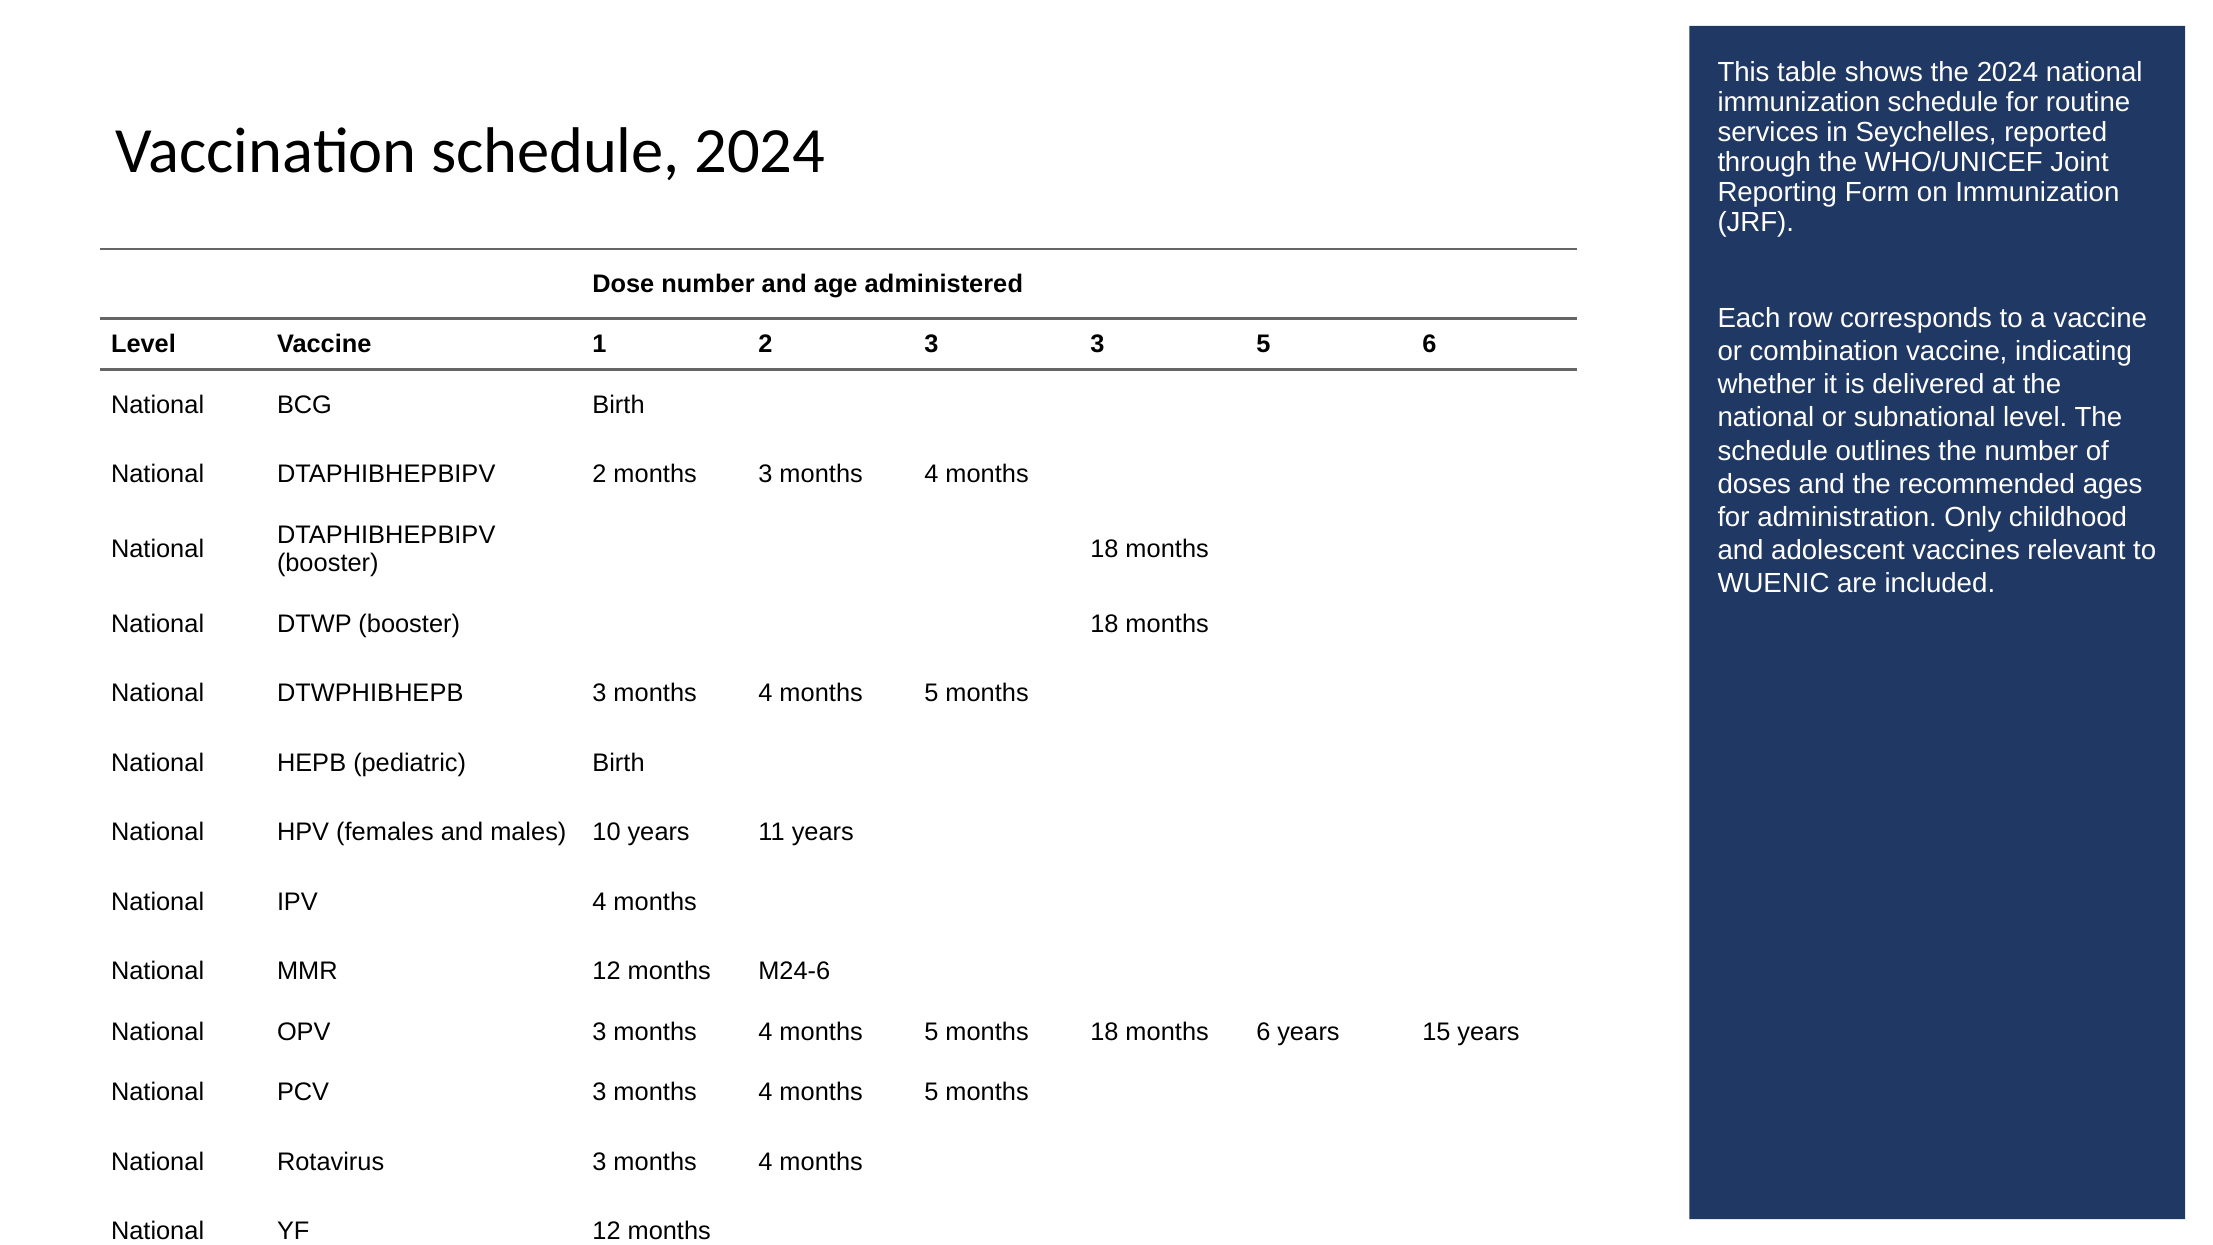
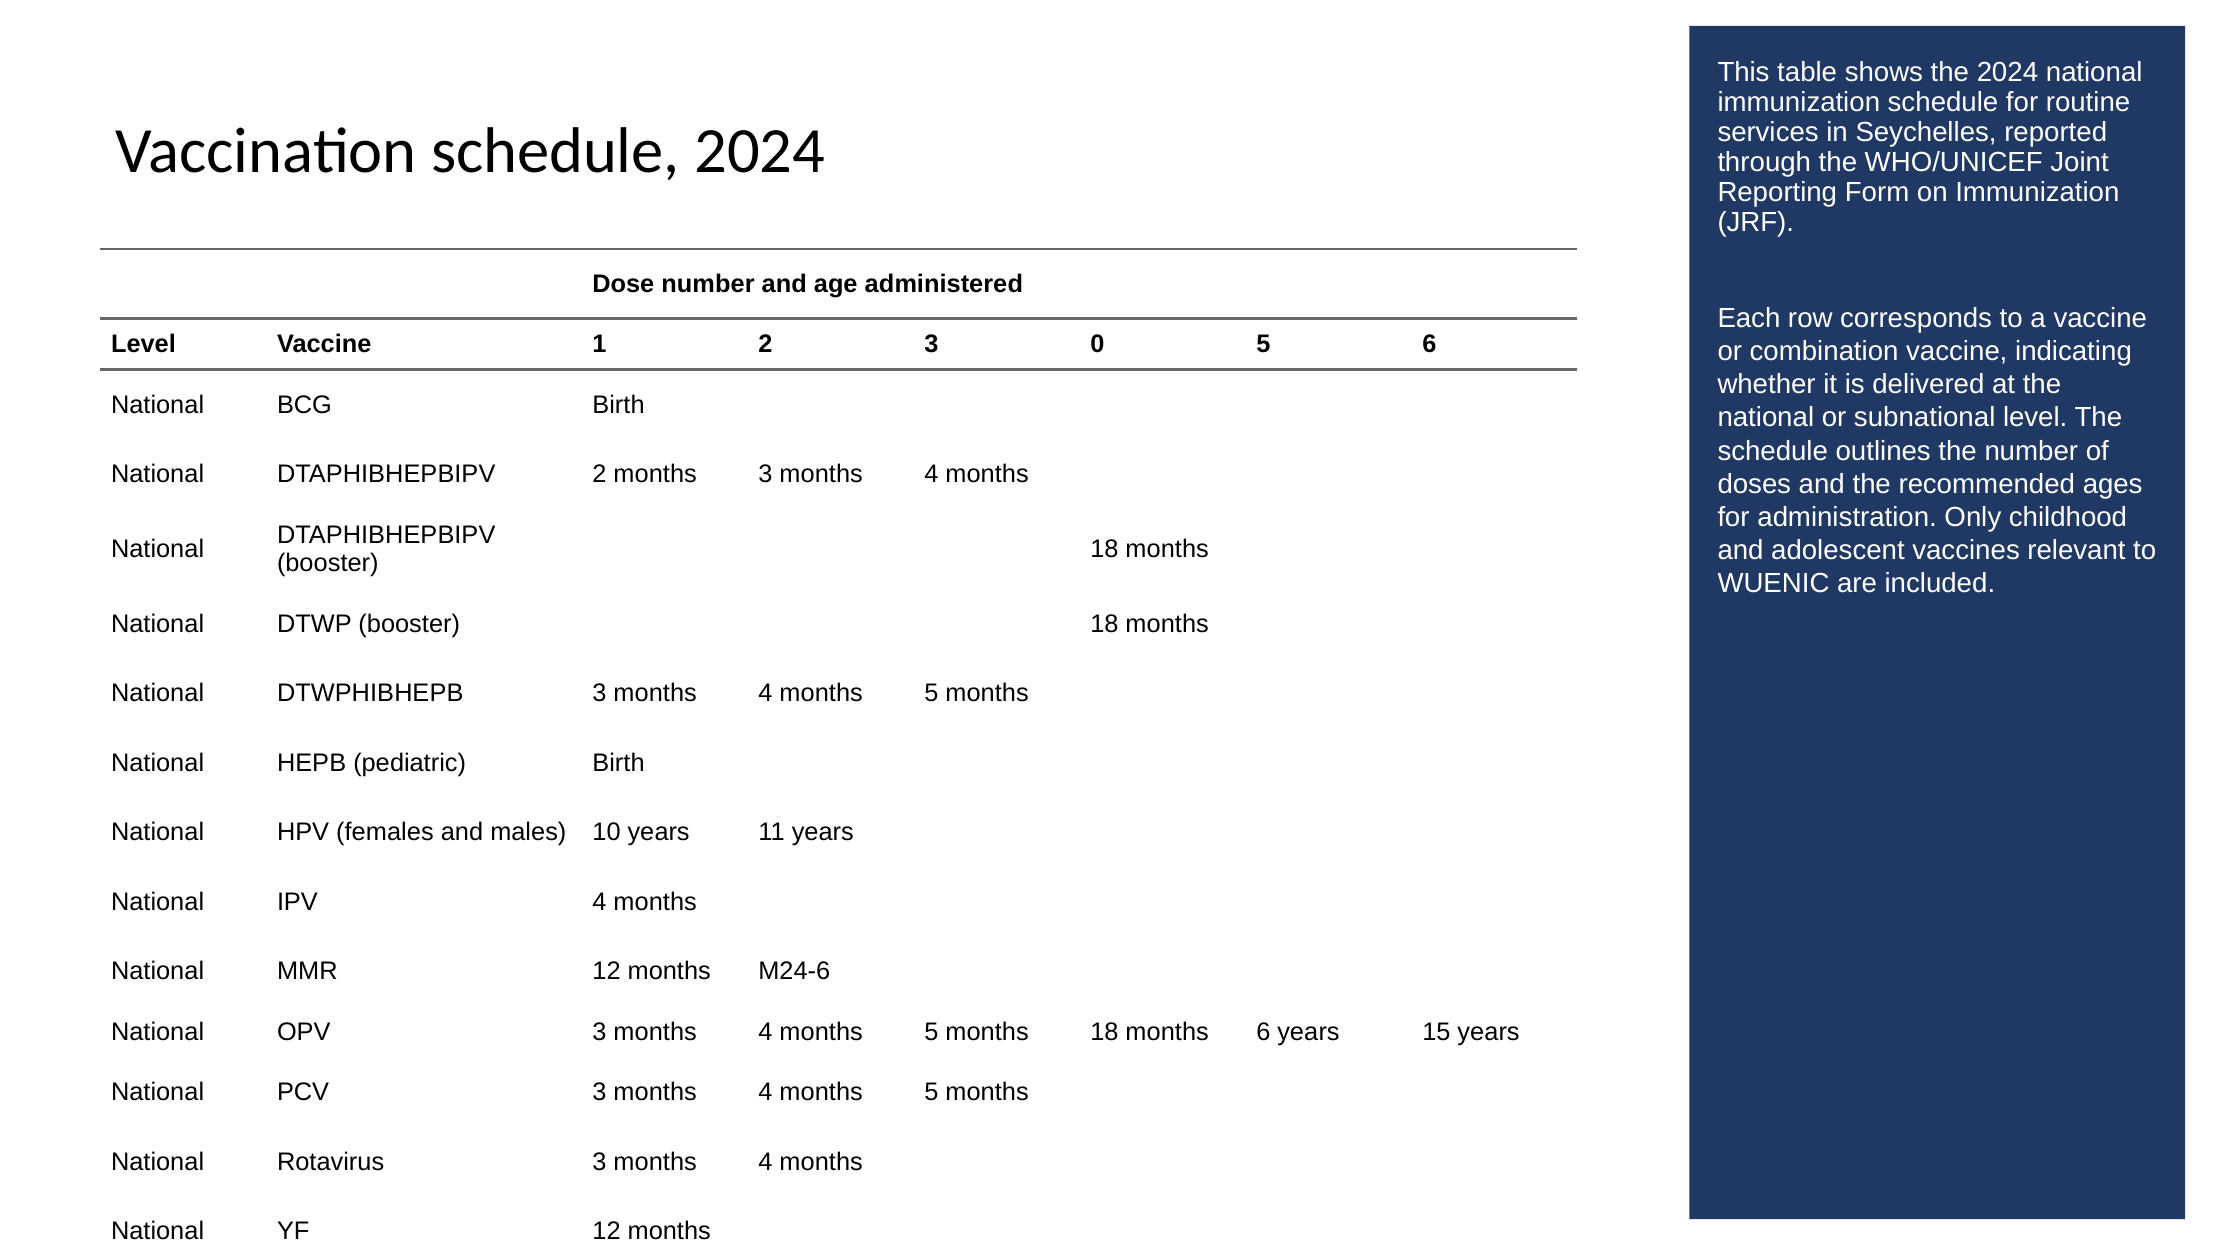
3 3: 3 -> 0 (1097, 345)
